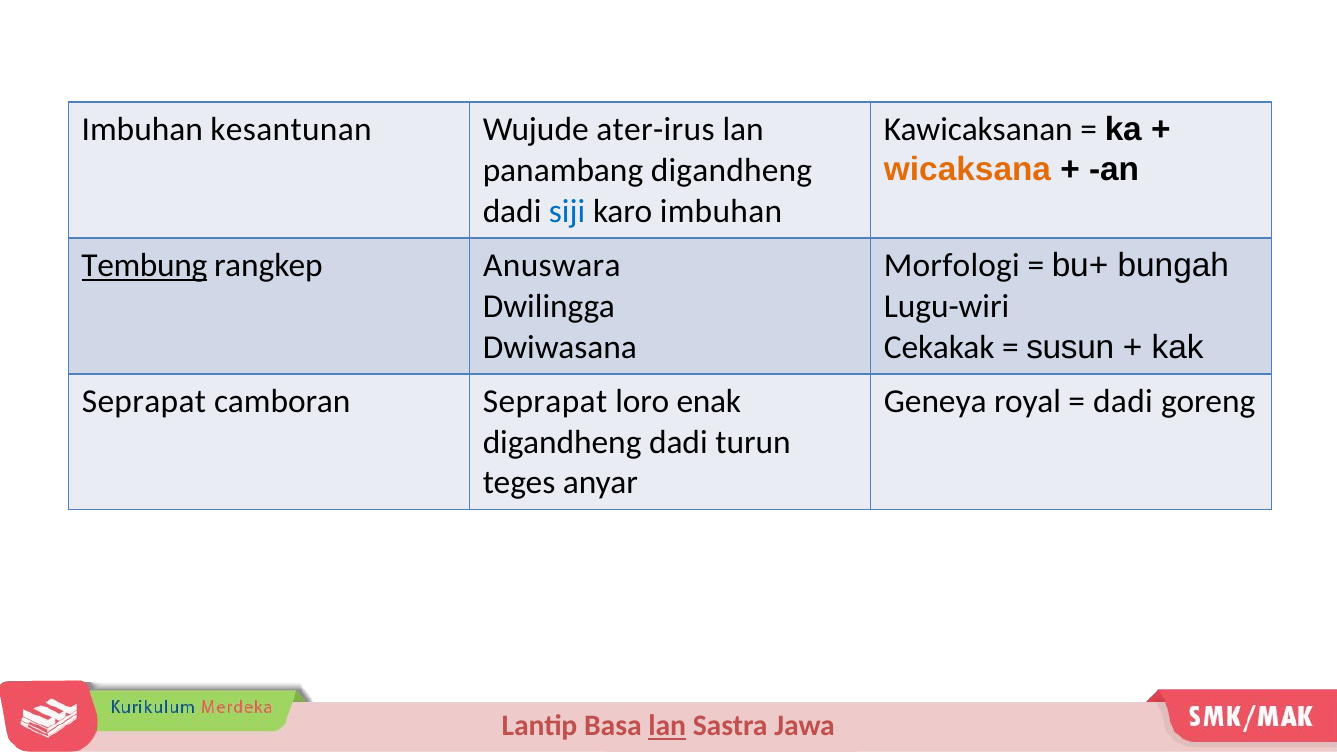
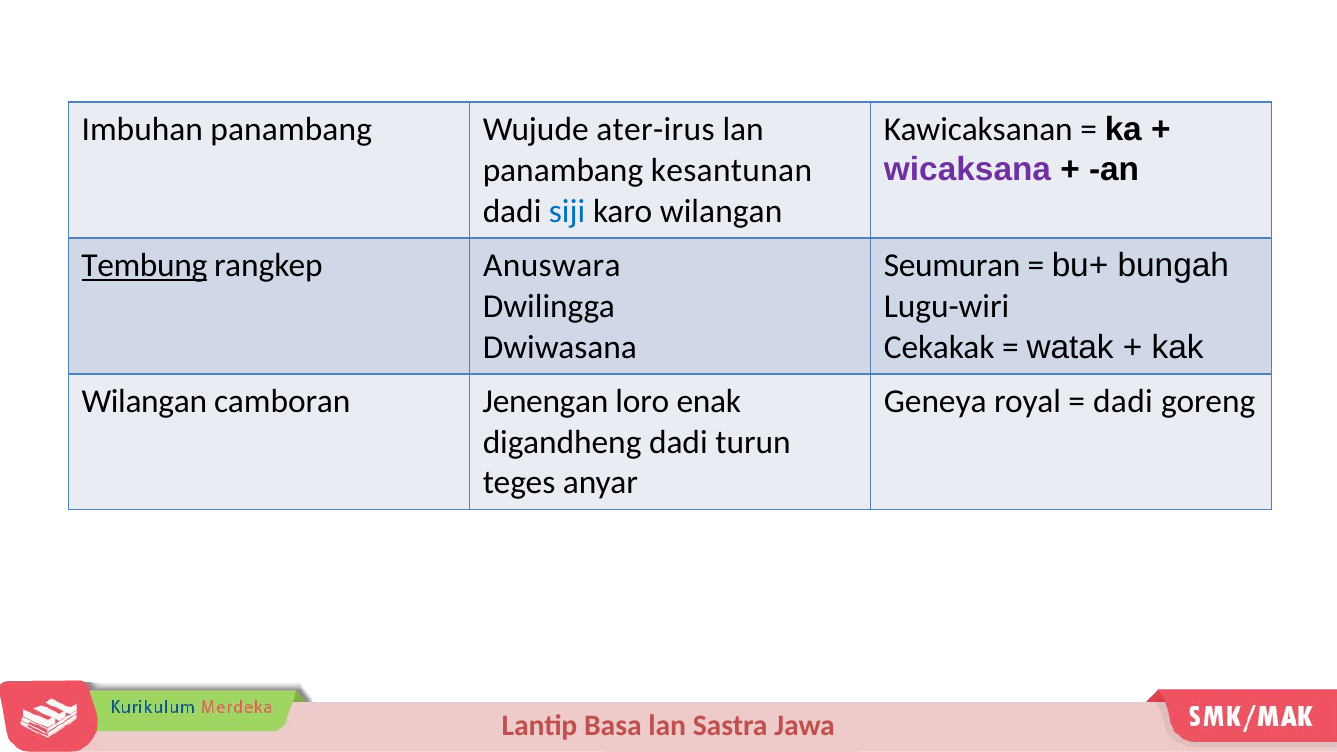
Imbuhan kesantunan: kesantunan -> panambang (291, 130)
wicaksana colour: orange -> purple (968, 169)
panambang digandheng: digandheng -> kesantunan (731, 171)
karo imbuhan: imbuhan -> wilangan (721, 211)
Morfologi: Morfologi -> Seumuran (952, 266)
susun: susun -> watak (1070, 347)
Seprapat: Seprapat -> Wilangan (144, 401)
camboran Seprapat: Seprapat -> Jenengan (545, 401)
lan underline: present -> none (667, 726)
